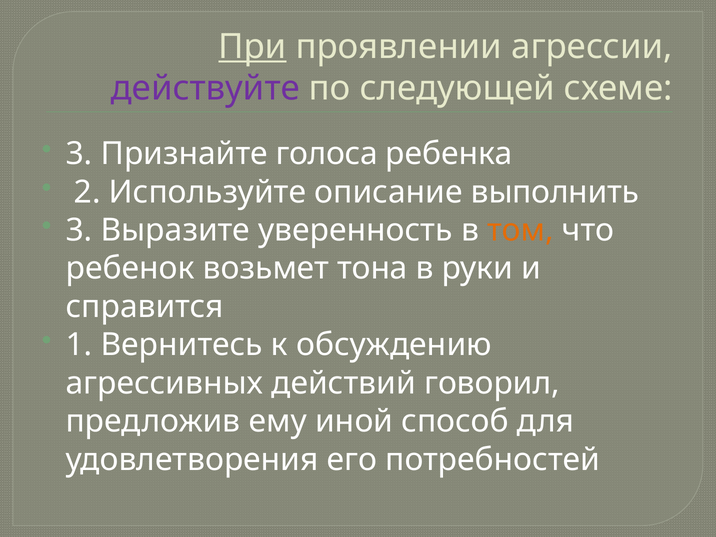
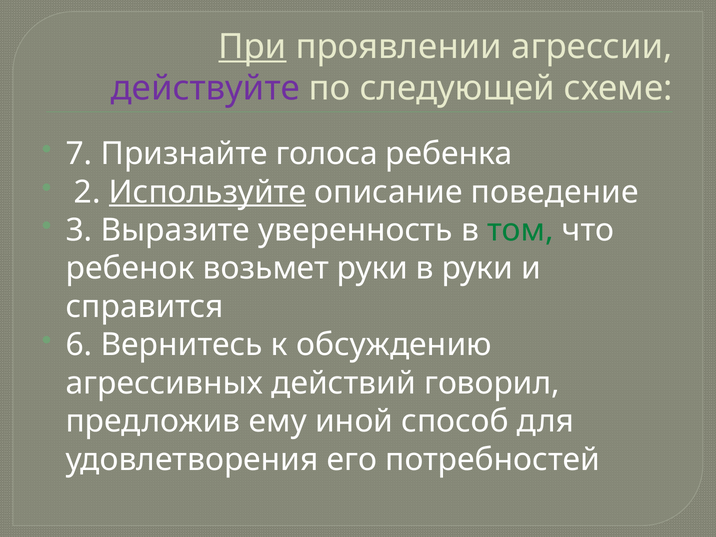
3: 3 -> 7 (79, 154)
Используйте underline: none -> present (208, 192)
выполнить: выполнить -> поведение (555, 192)
том colour: orange -> green (520, 230)
возьмет тона: тона -> руки (372, 268)
1: 1 -> 6 (79, 345)
